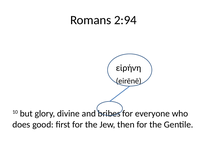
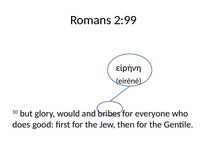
2:94: 2:94 -> 2:99 (125, 20)
divine: divine -> would (68, 114)
